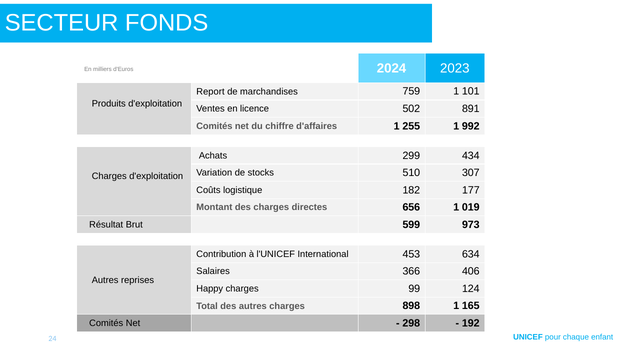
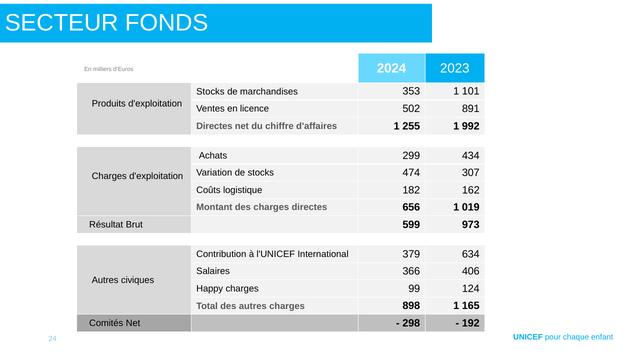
Report: Report -> Stocks (210, 92)
759: 759 -> 353 (411, 92)
Comités: Comités -> Directes (214, 126)
510: 510 -> 474 (411, 173)
177: 177 -> 162 (471, 190)
453: 453 -> 379 (411, 254)
reprises: reprises -> civiques (138, 280)
